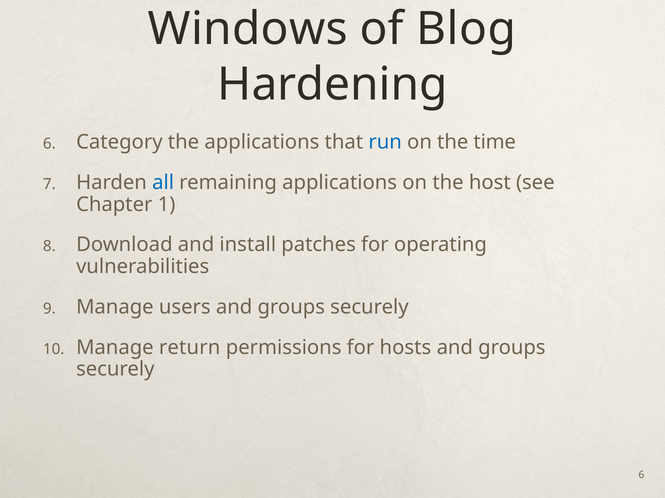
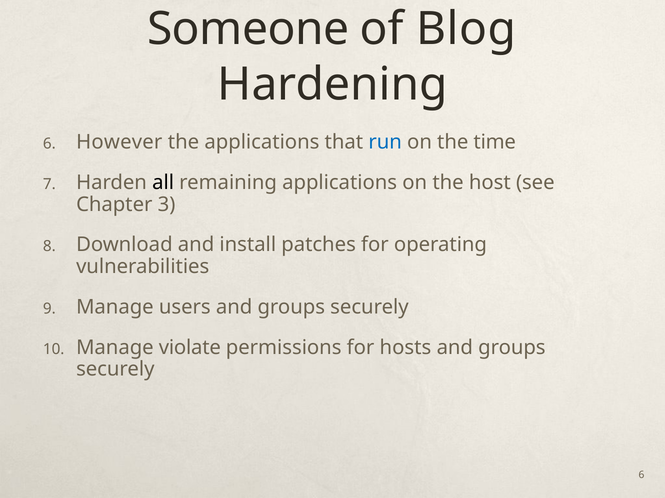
Windows: Windows -> Someone (248, 29)
Category: Category -> However (119, 142)
all colour: blue -> black (163, 183)
1: 1 -> 3 (167, 205)
return: return -> violate (190, 348)
